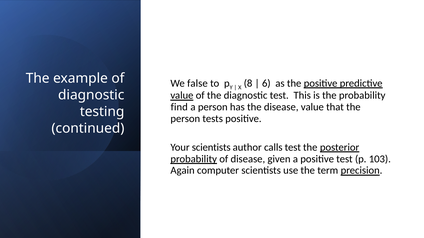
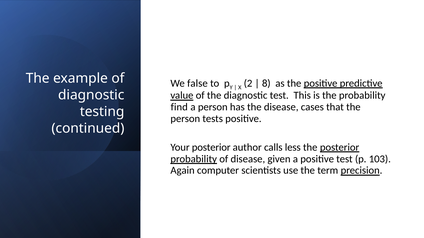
8: 8 -> 2 (248, 84)
6: 6 -> 8 (266, 84)
disease value: value -> cases (312, 107)
Your scientists: scientists -> posterior (211, 148)
calls test: test -> less (293, 148)
